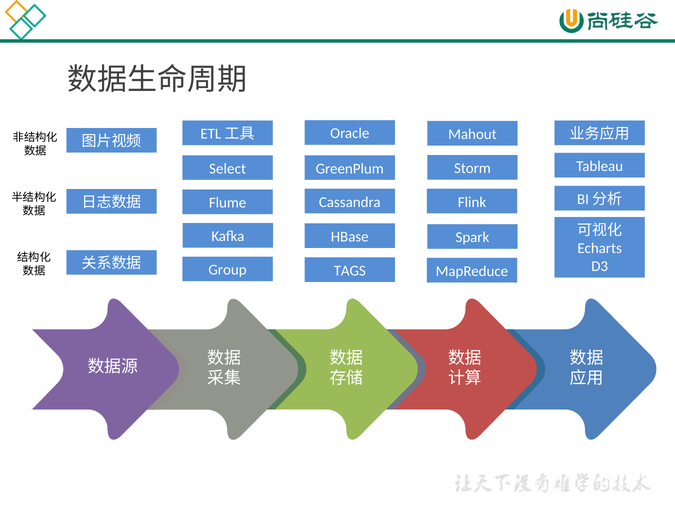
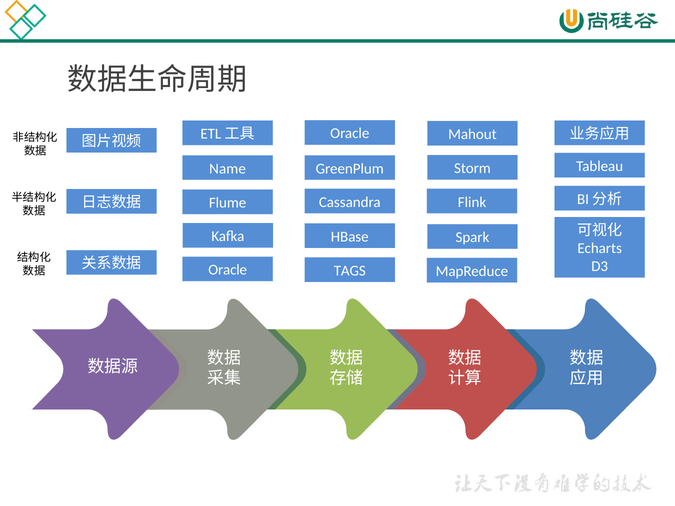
Select: Select -> Name (228, 169)
Group: Group -> Oracle (228, 270)
